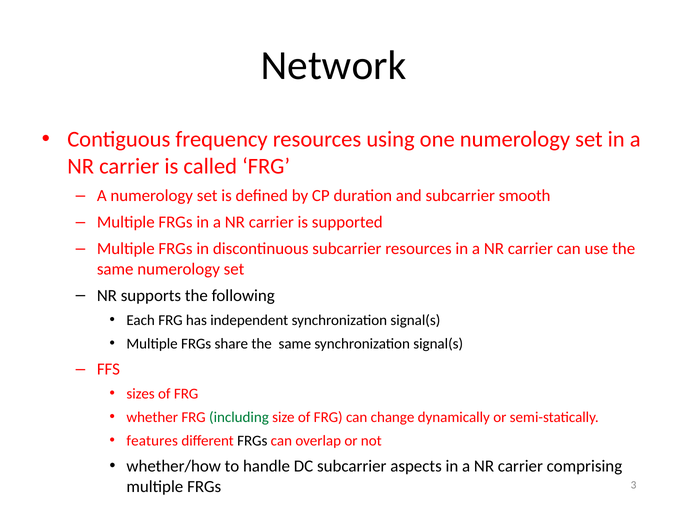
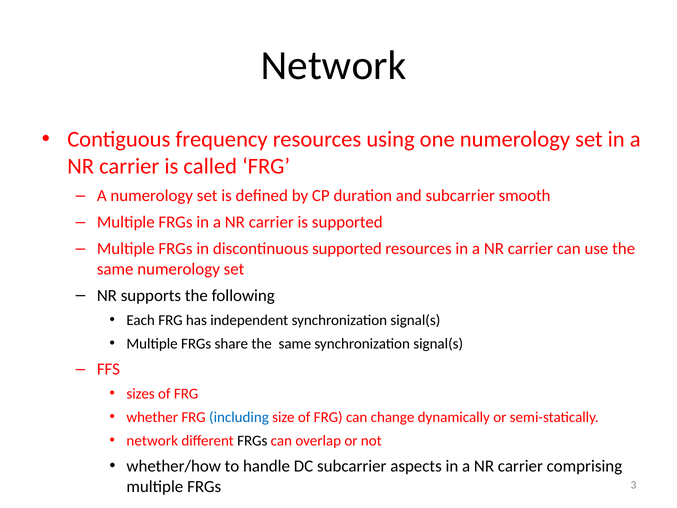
discontinuous subcarrier: subcarrier -> supported (347, 249)
including colour: green -> blue (239, 417)
features: features -> network (152, 441)
